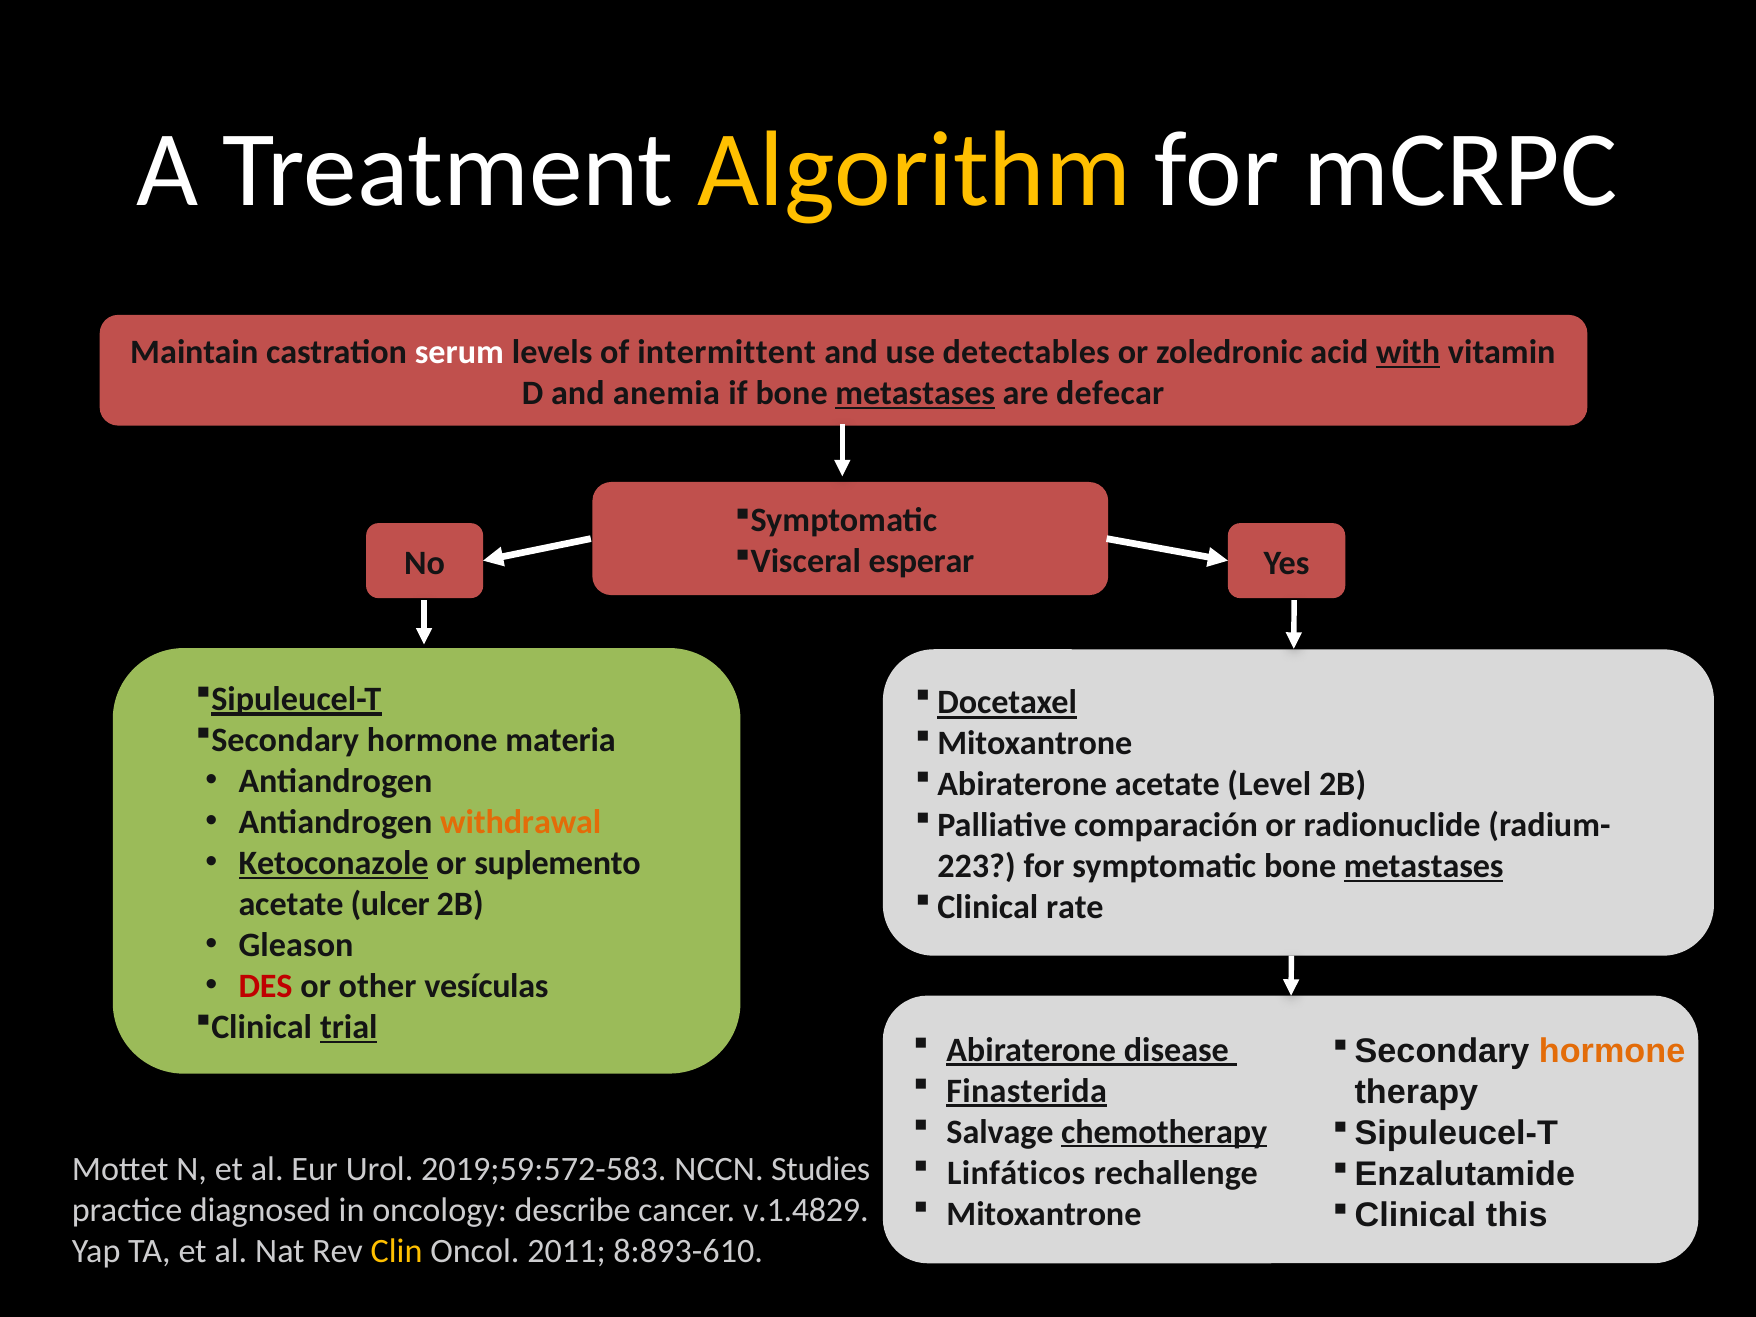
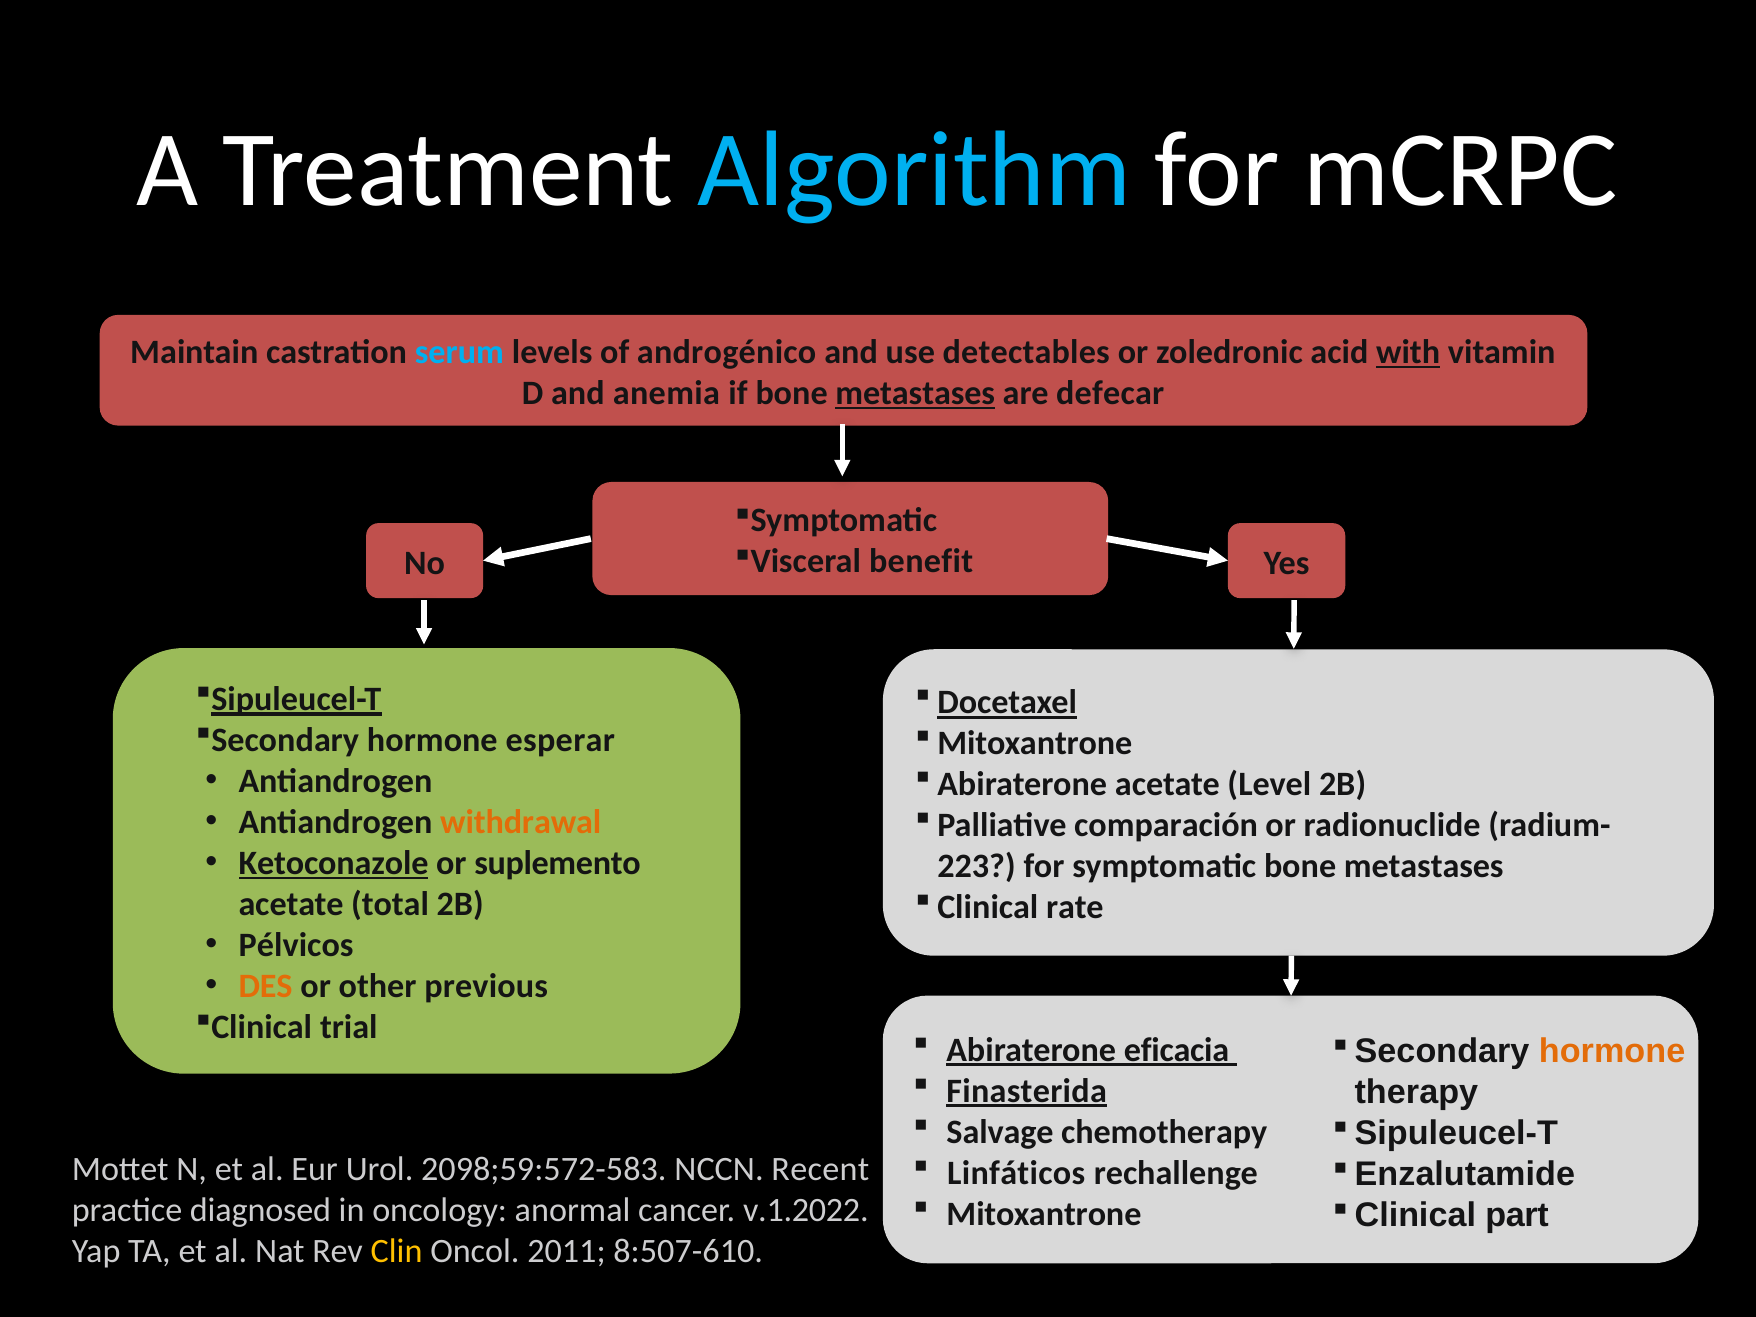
Algorithm colour: yellow -> light blue (914, 170)
serum colour: white -> light blue (459, 352)
intermittent: intermittent -> androgénico (727, 352)
esperar: esperar -> benefit (921, 561)
materia: materia -> esperar (560, 740)
metastases underline: present -> none (1424, 866)
ulcer: ulcer -> total (390, 904)
Gleason: Gleason -> Pélvicos (296, 945)
DES colour: red -> orange (266, 986)
vesículas: vesículas -> previous (486, 986)
trial underline: present -> none (349, 1027)
disease: disease -> eficacia (1177, 1050)
chemotherapy underline: present -> none (1164, 1132)
2019;59:572-583: 2019;59:572-583 -> 2098;59:572-583 (544, 1169)
Studies: Studies -> Recent (820, 1169)
describe: describe -> anormal (573, 1210)
v.1.4829: v.1.4829 -> v.1.2022 (806, 1210)
this: this -> part (1517, 1216)
8:893-610: 8:893-610 -> 8:507-610 (688, 1251)
